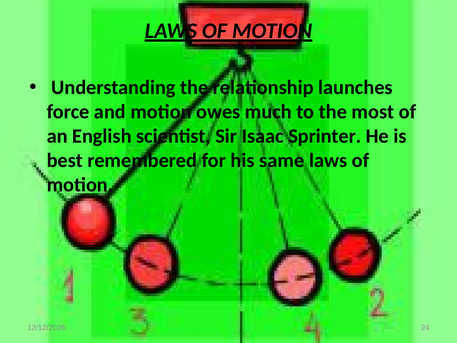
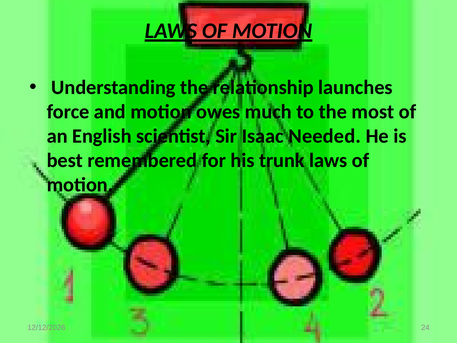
Sprinter: Sprinter -> Needed (325, 136)
same: same -> trunk (282, 160)
